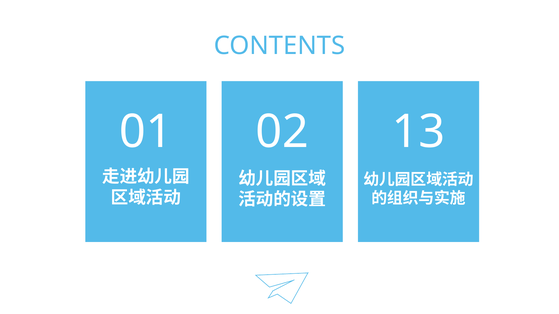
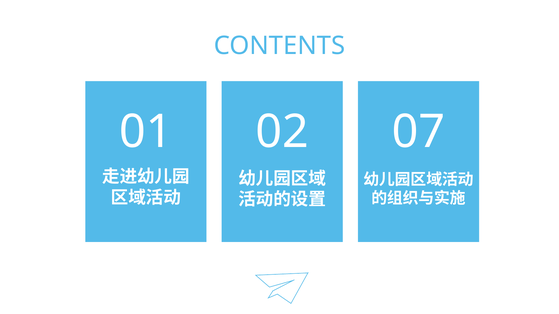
13: 13 -> 07 (419, 132)
